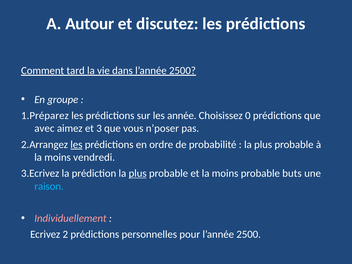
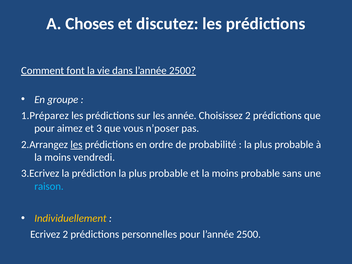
Autour: Autour -> Choses (90, 24)
tard: tard -> font (76, 71)
Choisissez 0: 0 -> 2 (248, 116)
avec: avec -> pour (44, 128)
plus underline: present -> none (138, 173)
buts: buts -> sans (292, 173)
Individuellement colour: pink -> yellow (70, 218)
